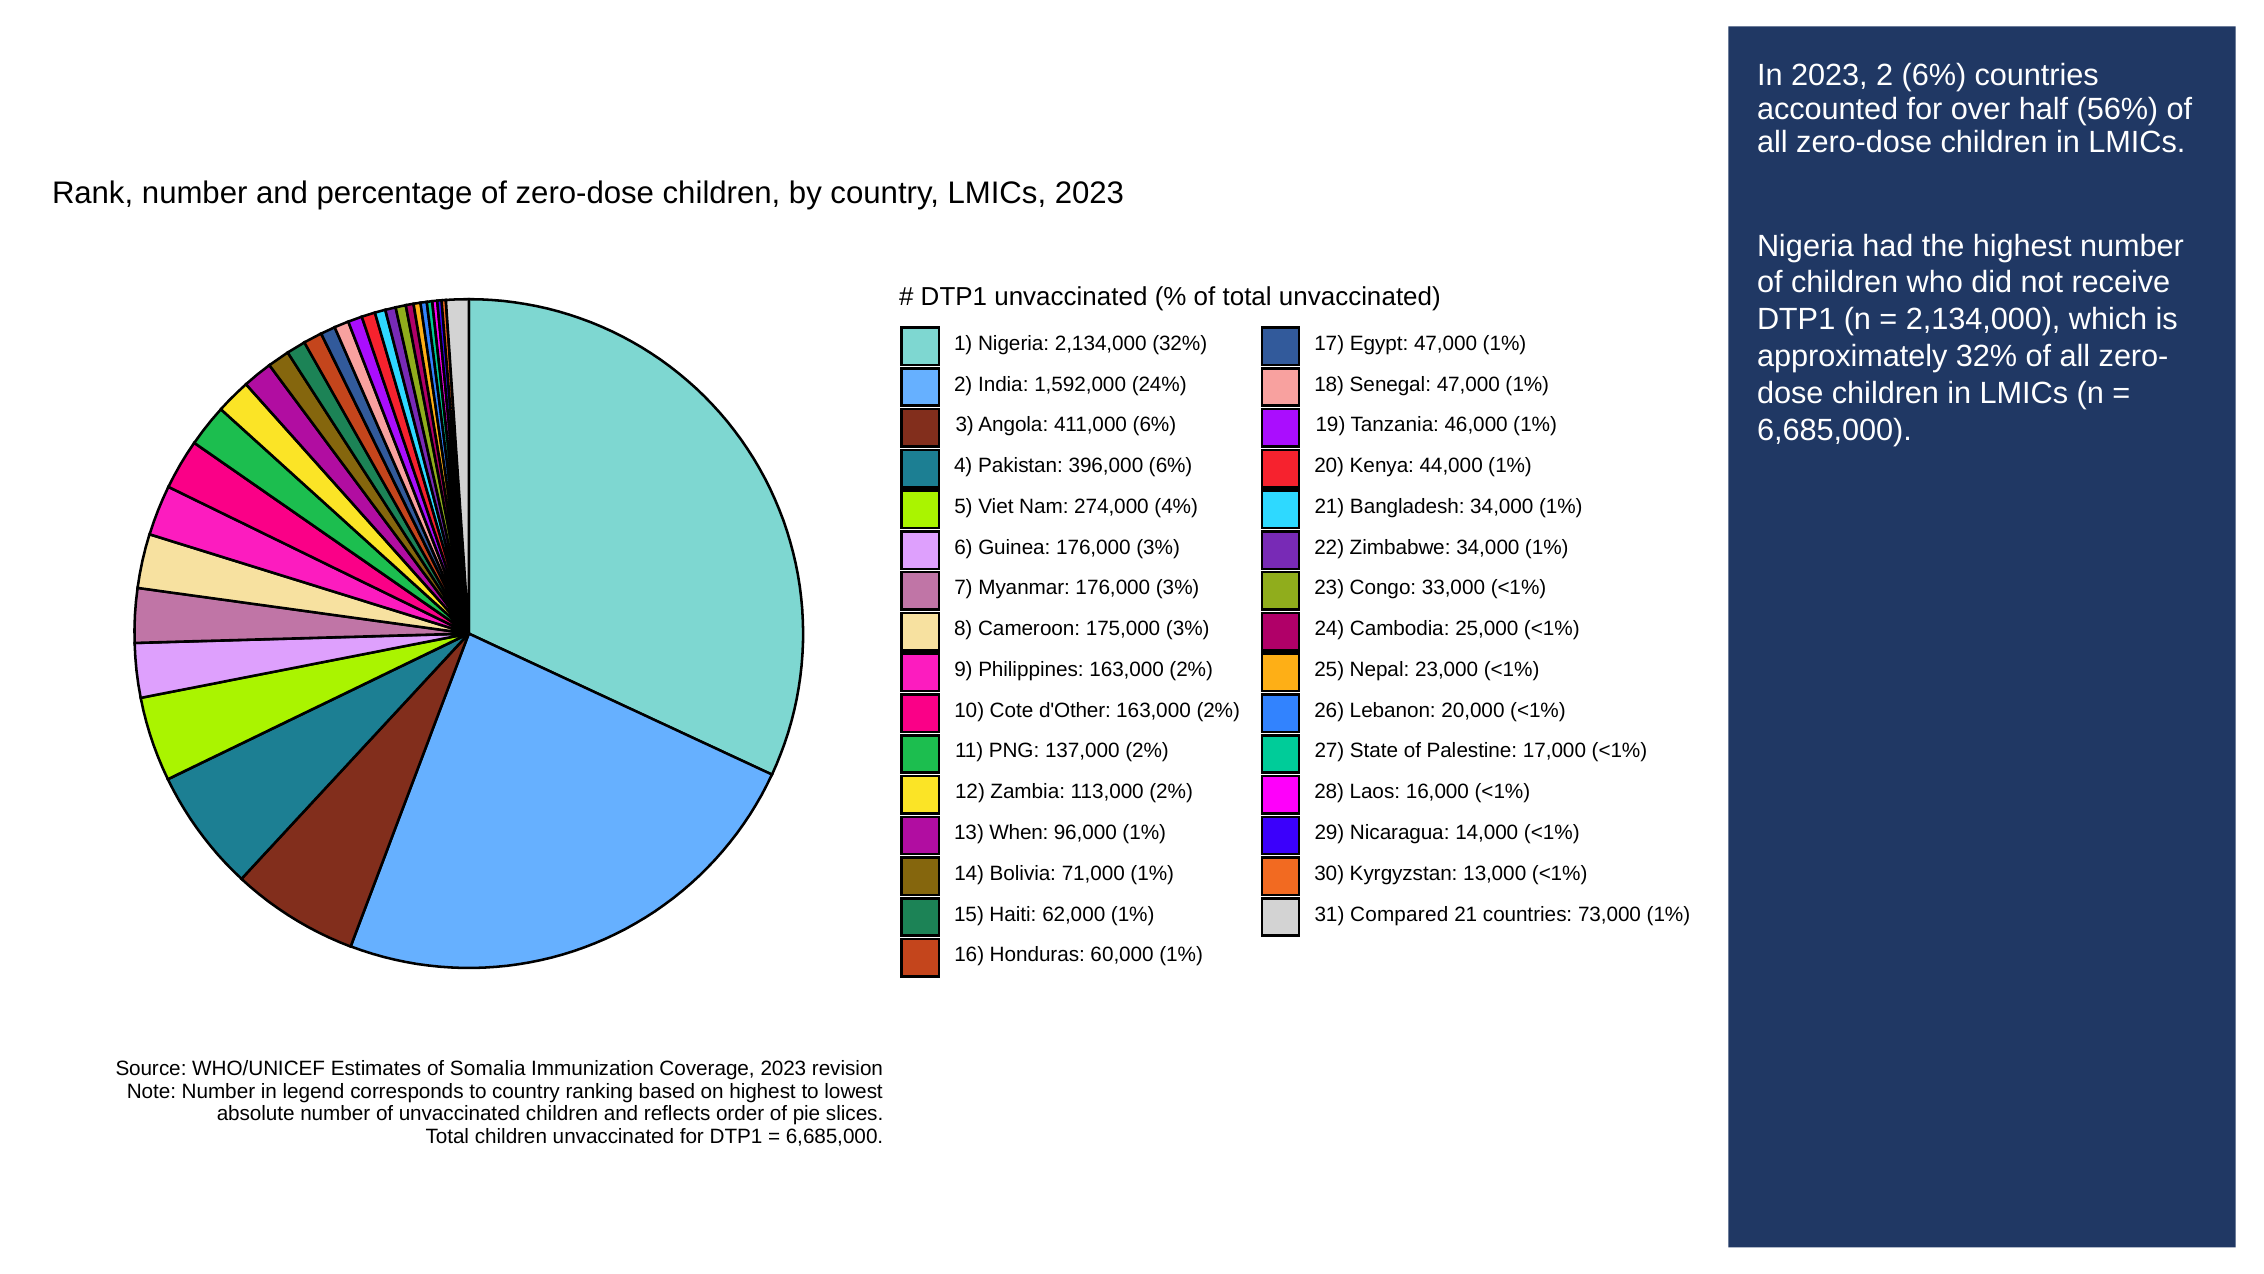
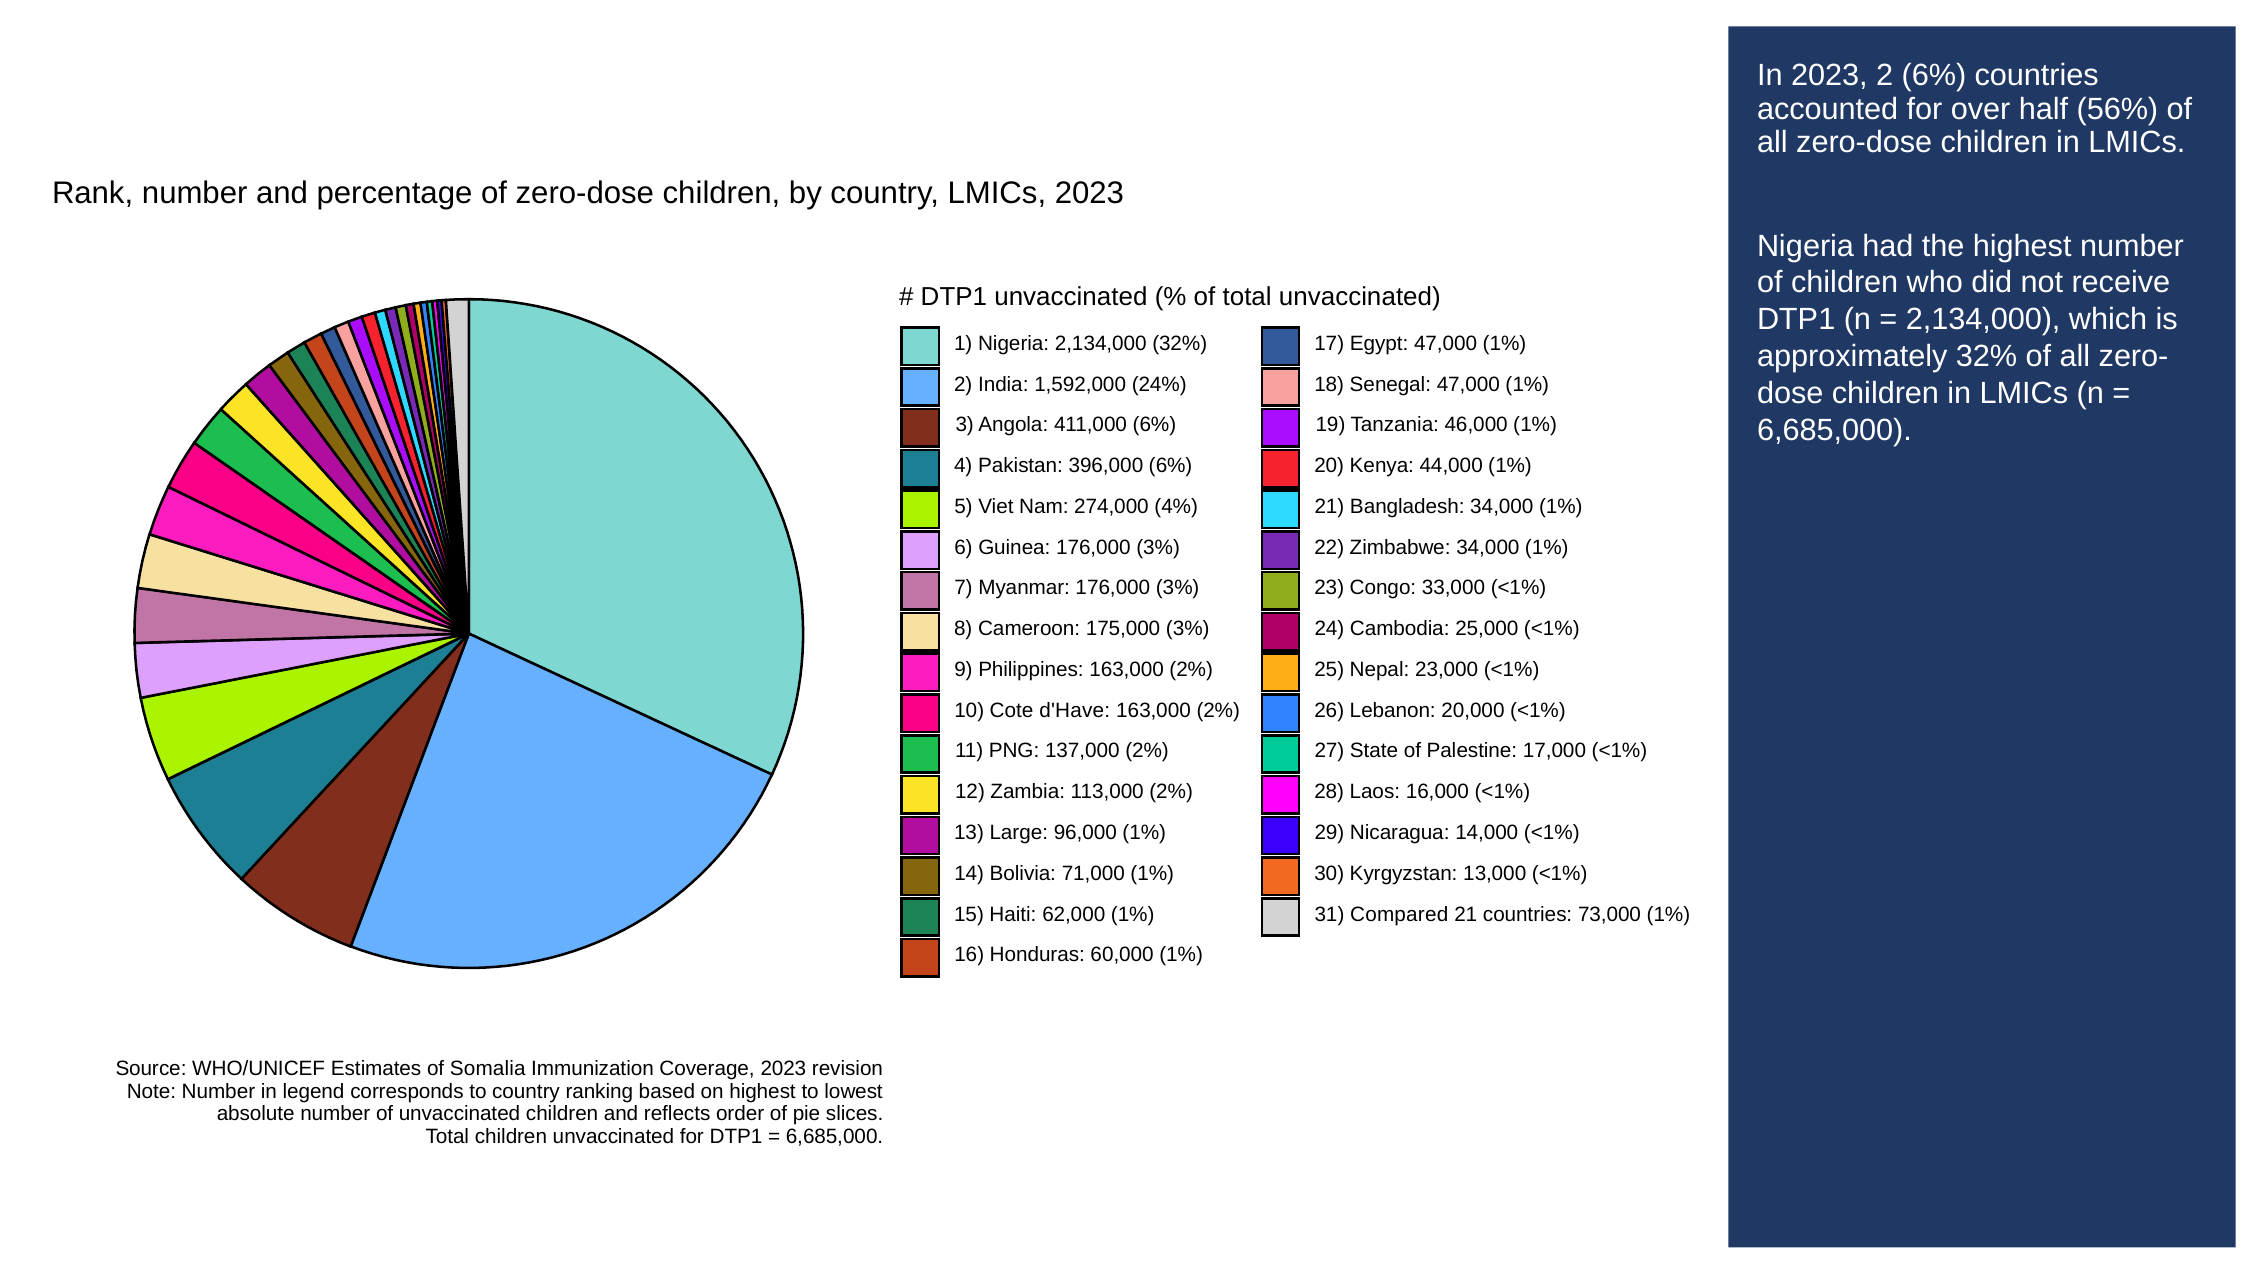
d'Other: d'Other -> d'Have (1075, 710)
When: When -> Large (1019, 832)
